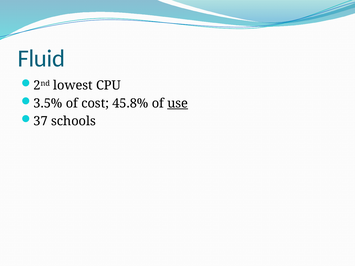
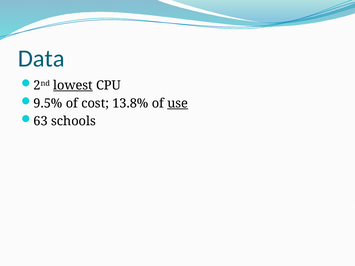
Fluid: Fluid -> Data (41, 59)
lowest underline: none -> present (73, 85)
3.5%: 3.5% -> 9.5% (48, 103)
45.8%: 45.8% -> 13.8% (130, 103)
37: 37 -> 63 (41, 121)
